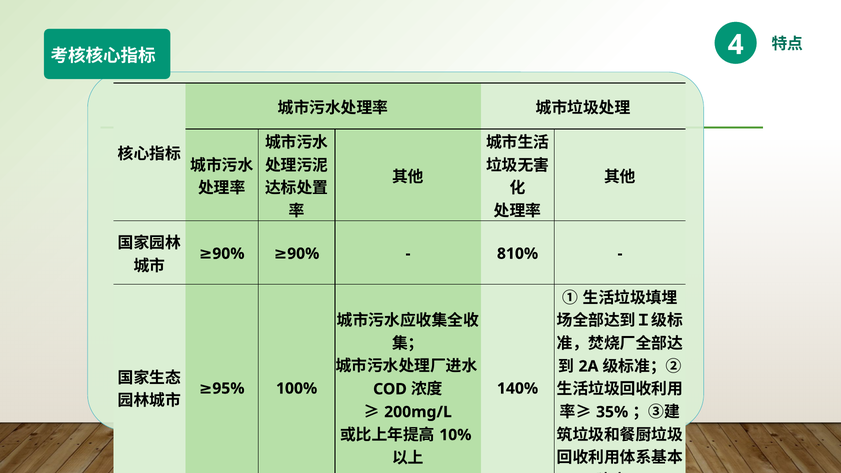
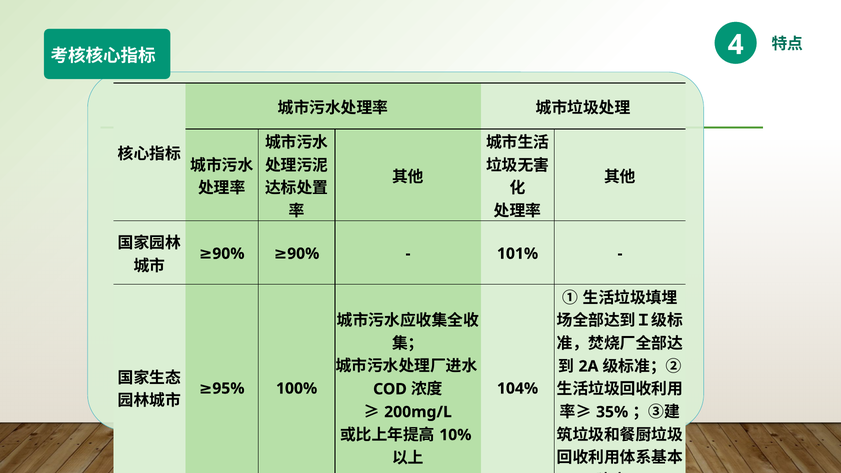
810%: 810% -> 101% (518, 254)
140%: 140% -> 104% (518, 389)
